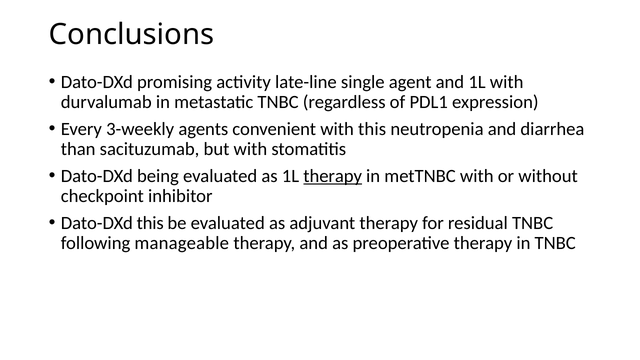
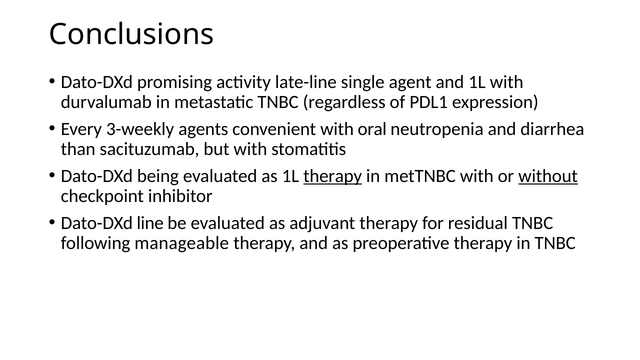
with this: this -> oral (372, 129)
without underline: none -> present (548, 176)
Dato-DXd this: this -> line (150, 223)
